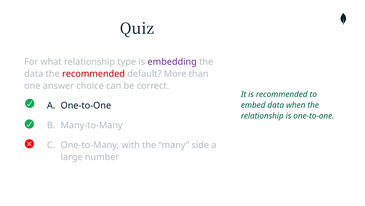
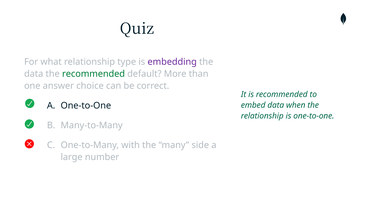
recommended colour: red -> green (94, 74)
